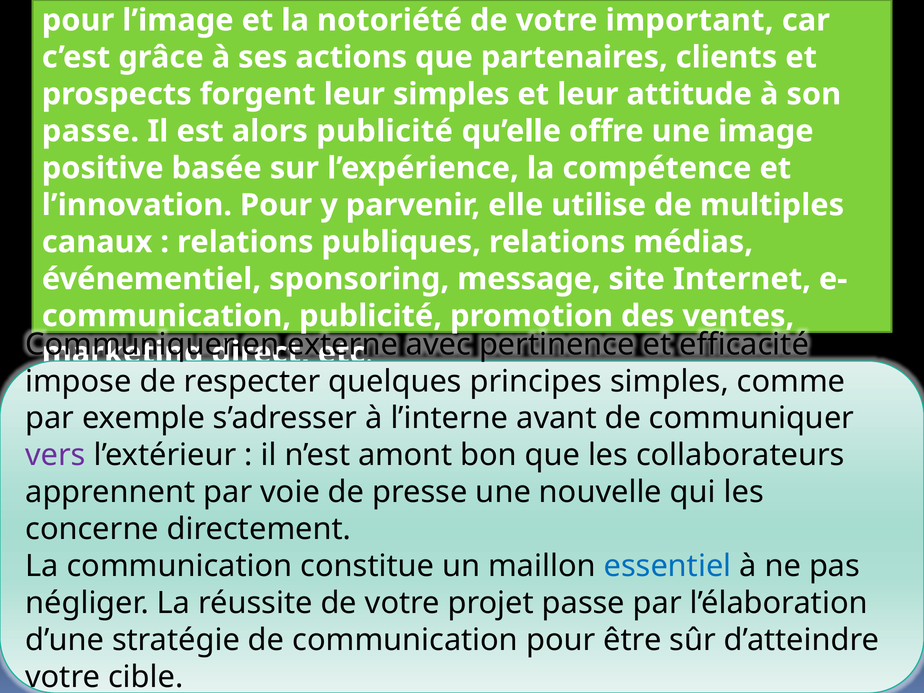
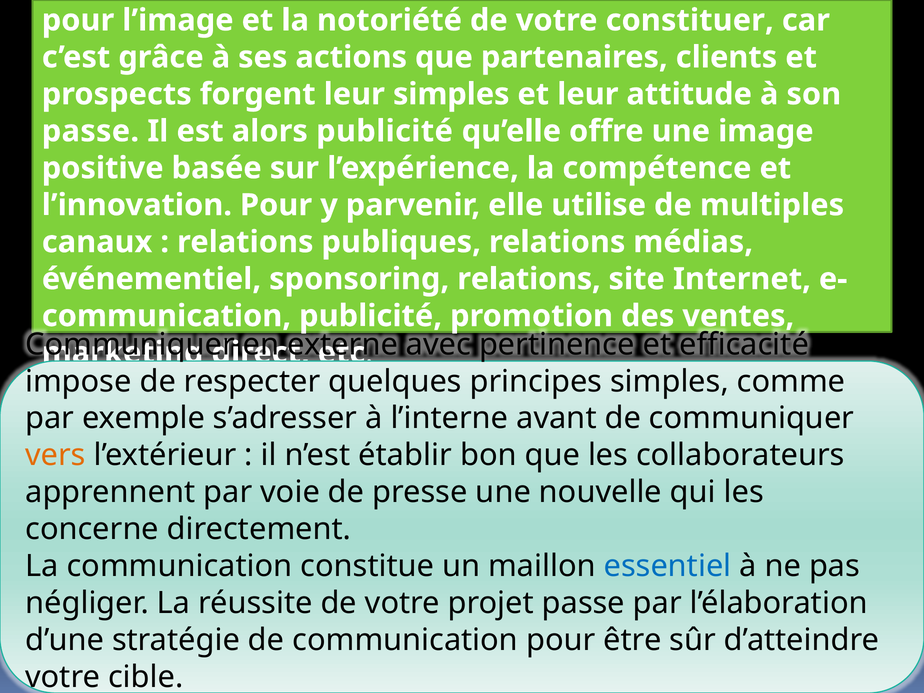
important: important -> constituer (690, 20)
sponsoring message: message -> relations (529, 279)
vers colour: purple -> orange (55, 455)
amont: amont -> établir (405, 455)
